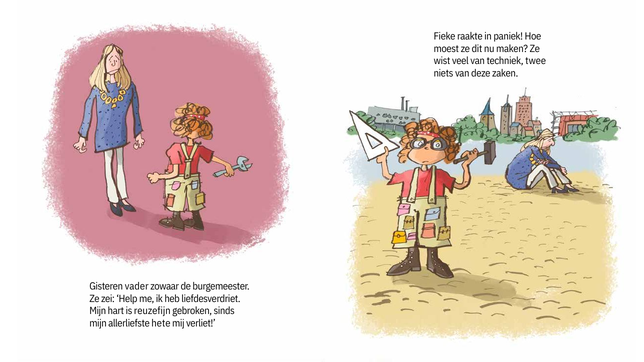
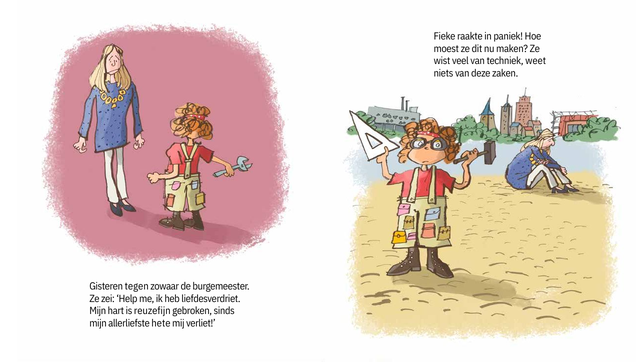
twee: twee -> weet (536, 61)
vader: vader -> tegen (137, 287)
